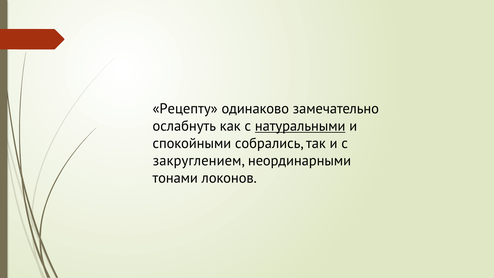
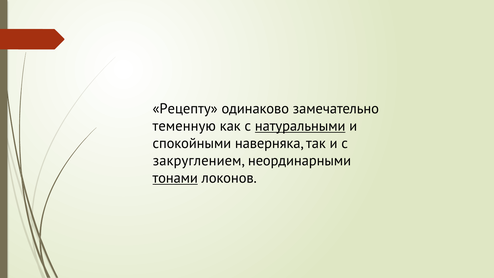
ослабнуть: ослабнуть -> теменную (184, 126)
собрались: собрались -> наверняка (269, 143)
тонами underline: none -> present (175, 178)
